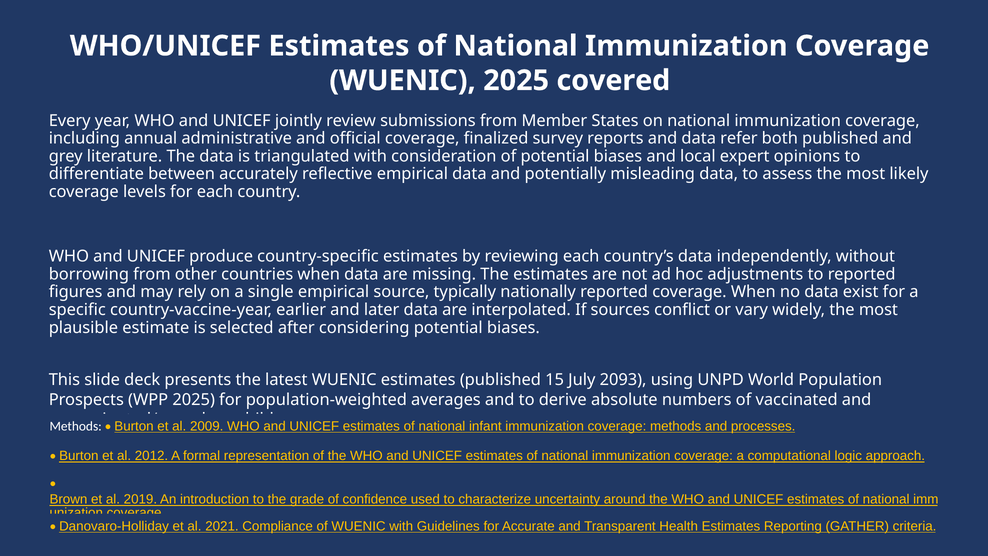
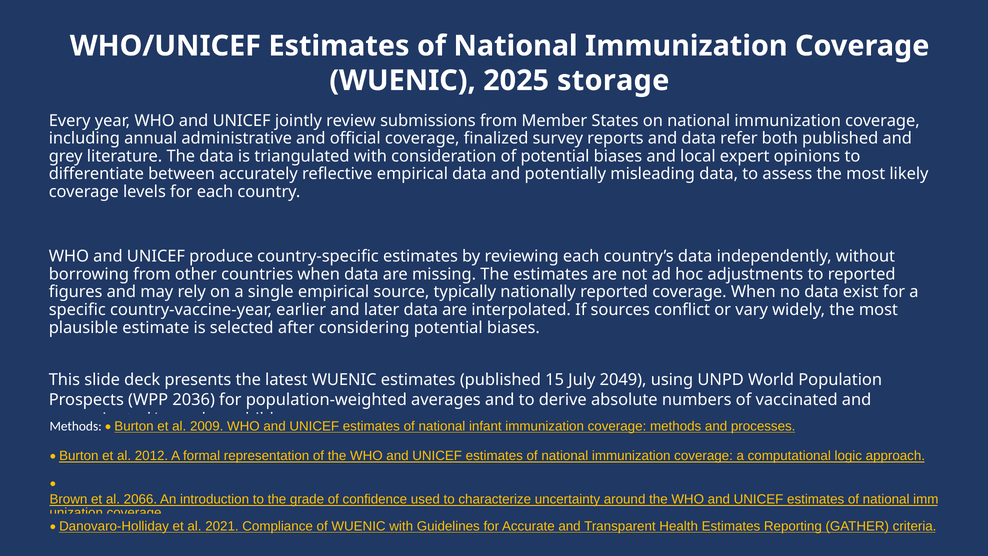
covered: covered -> storage (613, 81)
2093: 2093 -> 2049 (623, 380)
WPP 2025: 2025 -> 2036 (194, 400)
2019: 2019 -> 2066 (140, 499)
